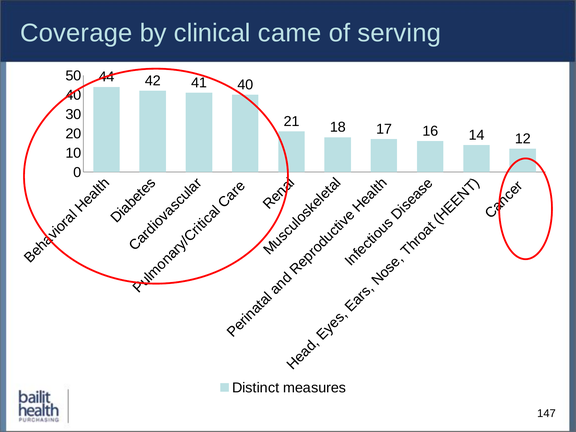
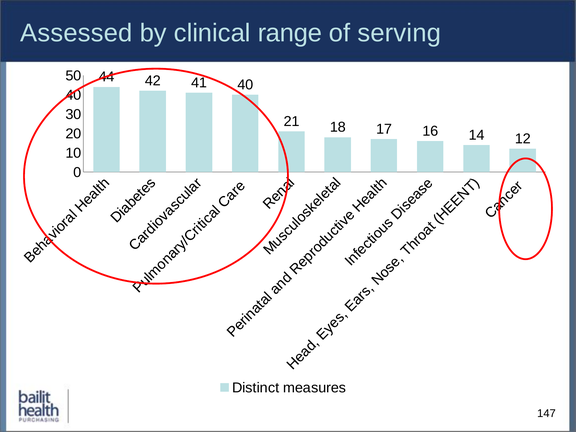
Coverage: Coverage -> Assessed (76, 33)
came: came -> range (290, 33)
